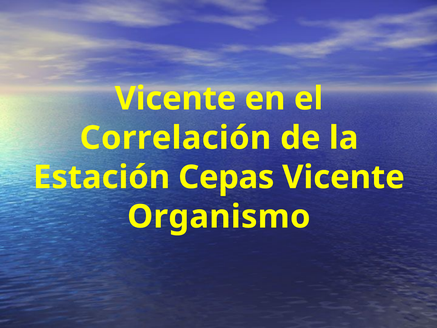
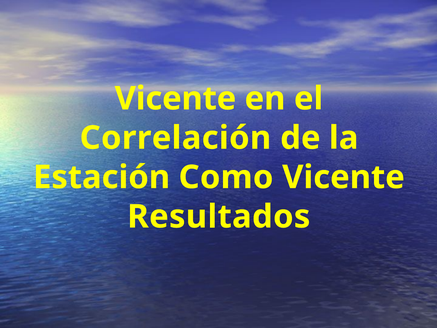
Cepas: Cepas -> Como (226, 177)
Organismo: Organismo -> Resultados (219, 217)
